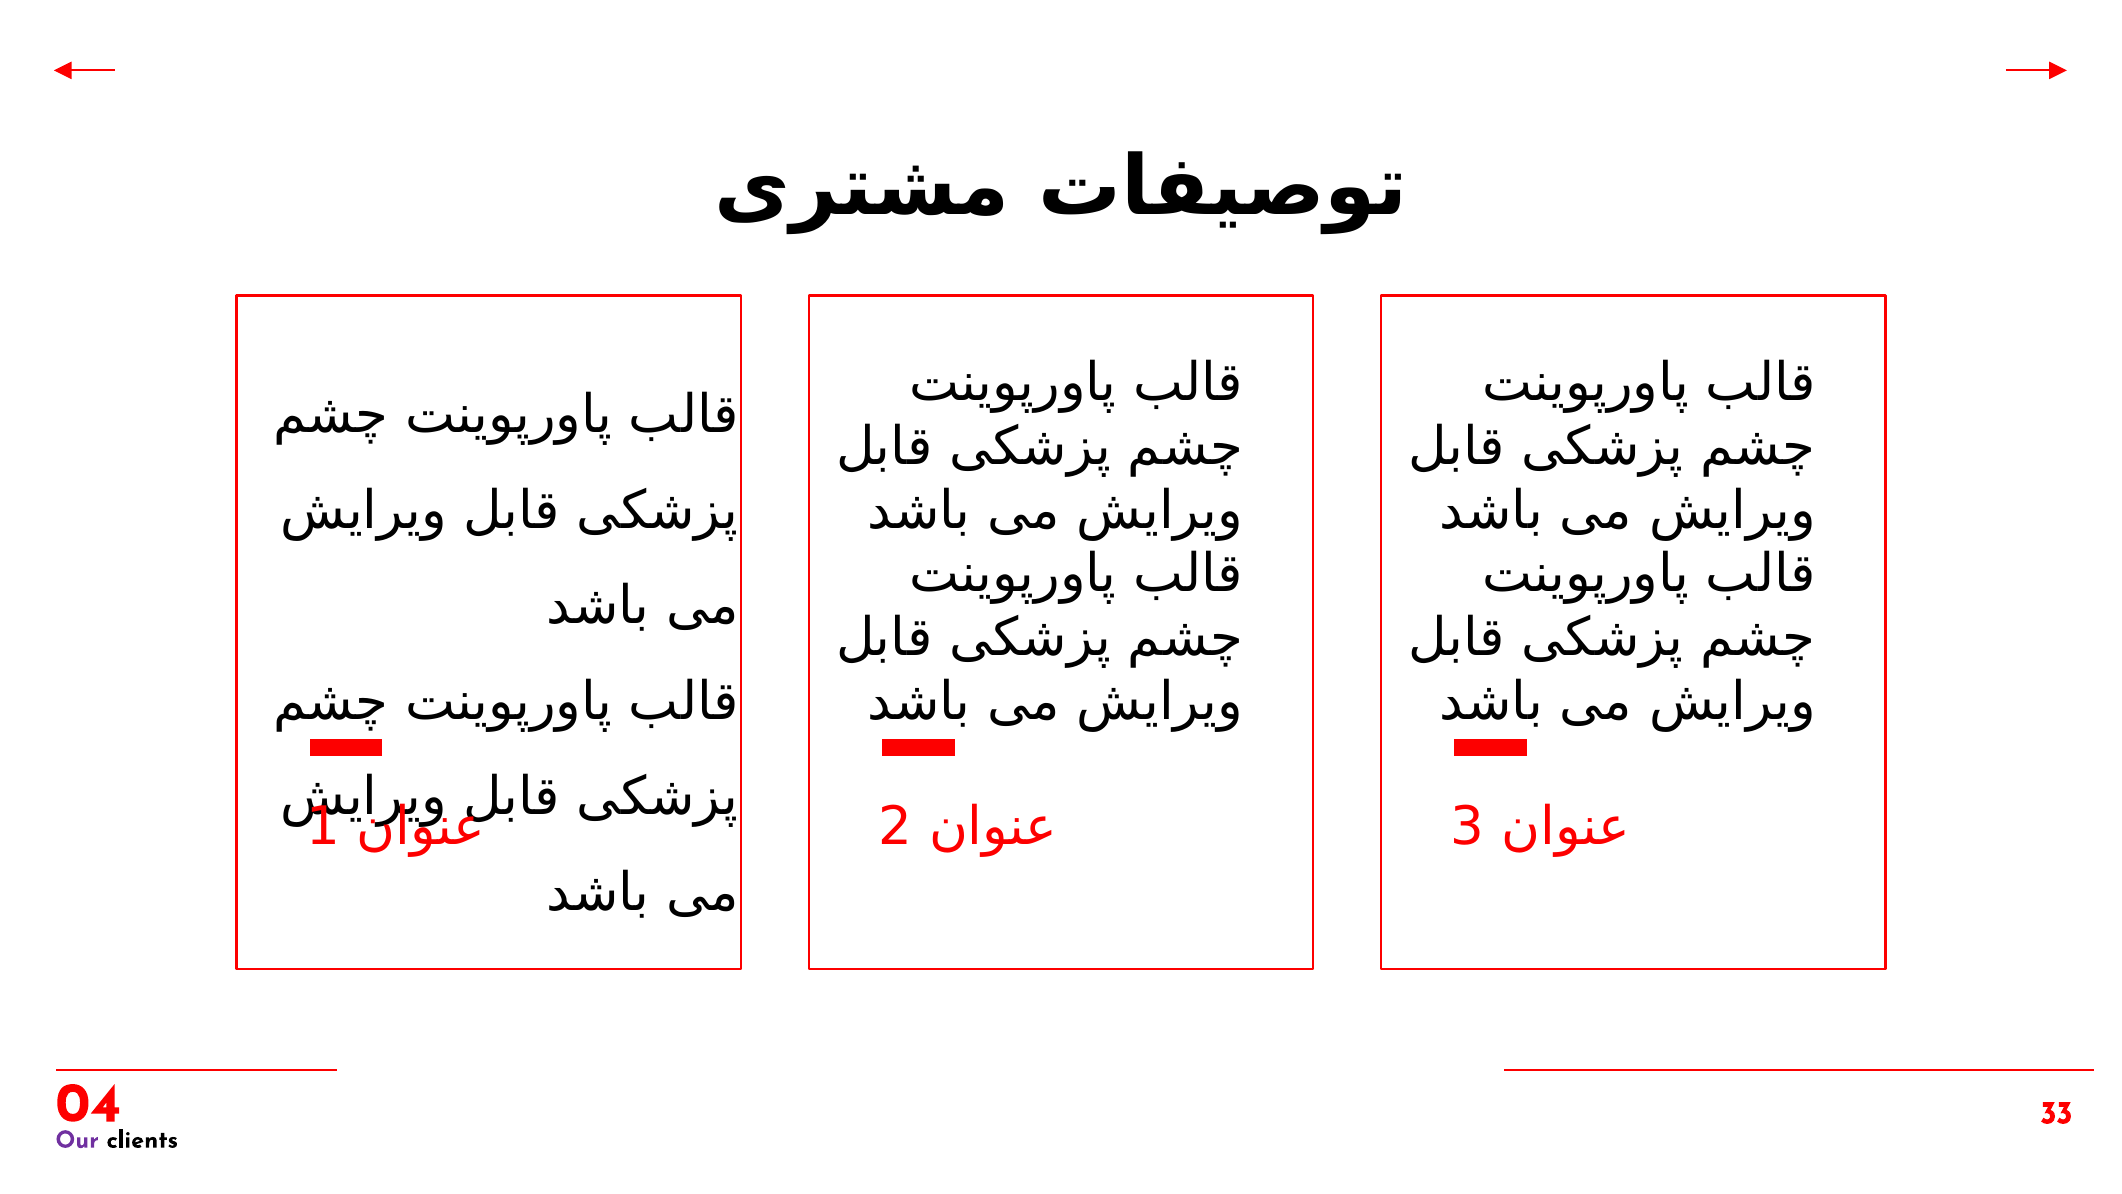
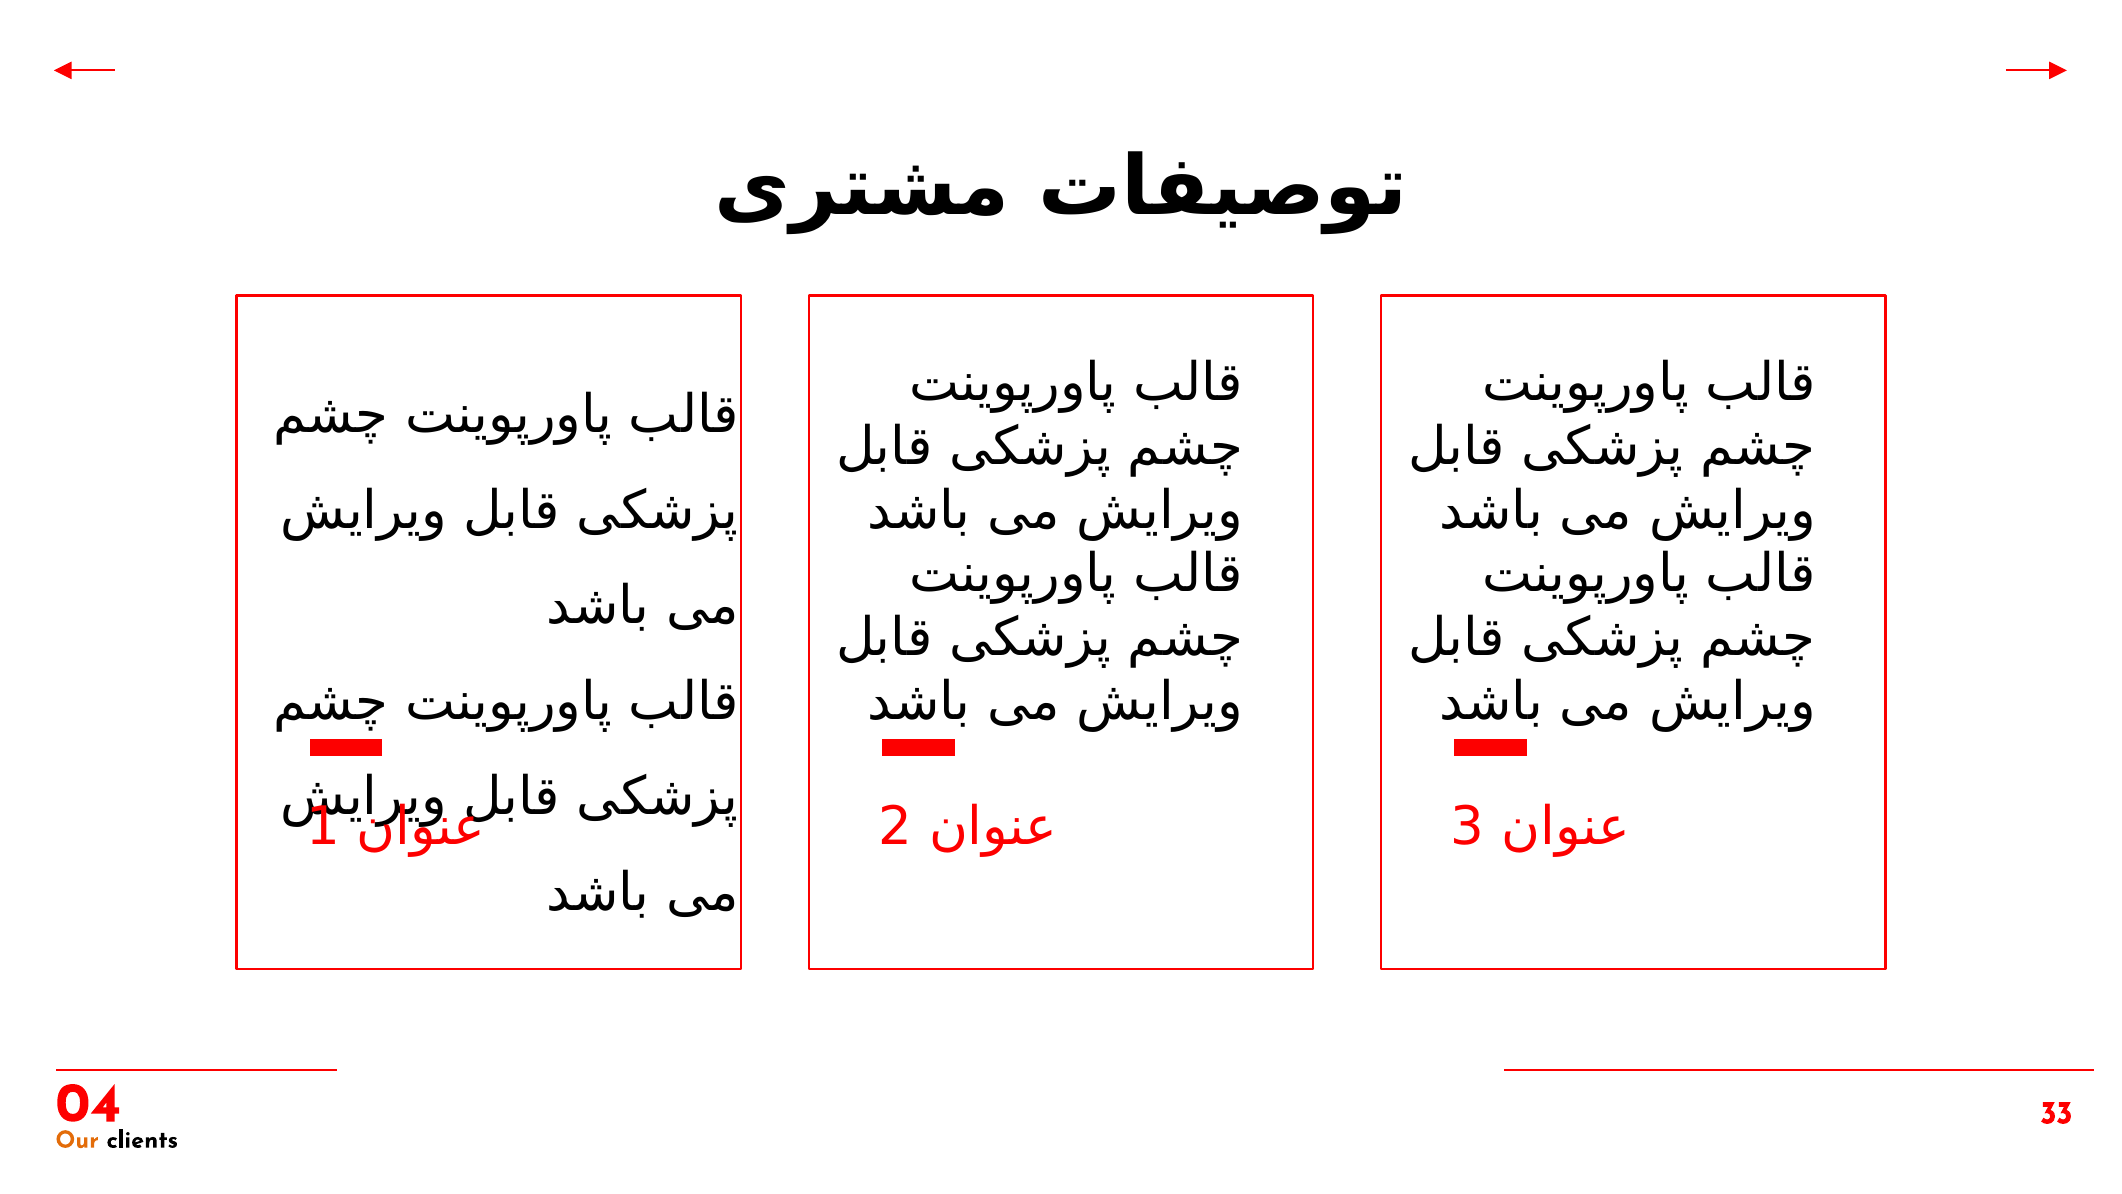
Our colour: purple -> orange (77, 1140)
